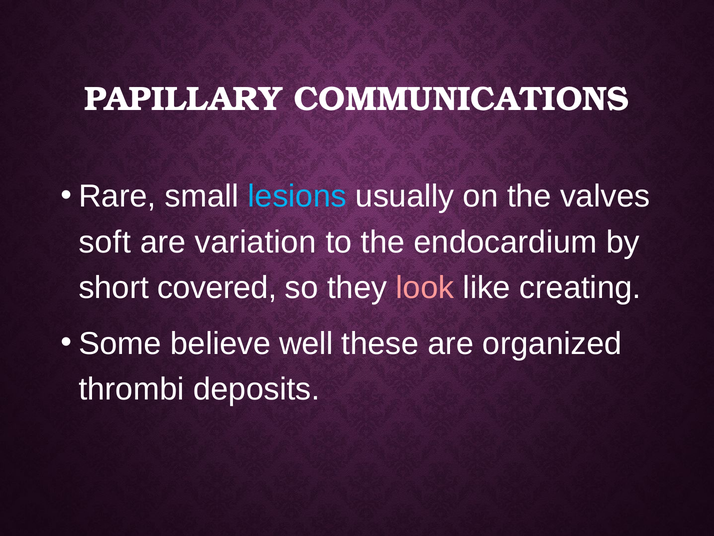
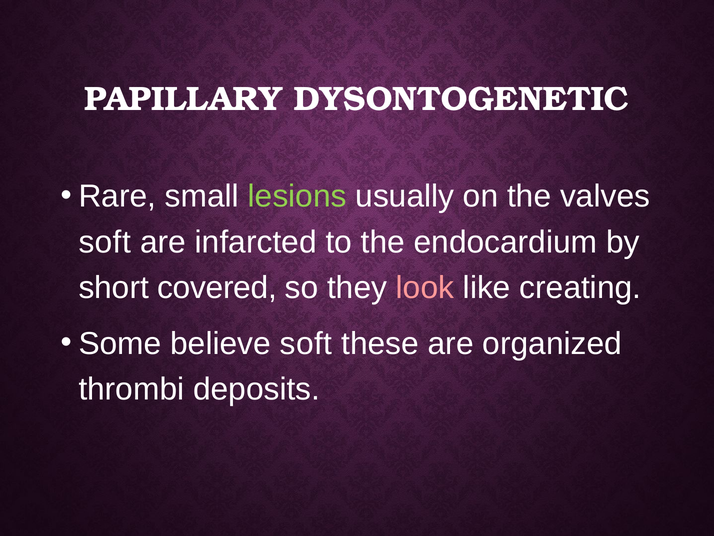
COMMUNICATIONS: COMMUNICATIONS -> DYSONTOGENETIC (461, 99)
lesions colour: light blue -> light green (297, 196)
variation: variation -> infarcted (256, 242)
believe well: well -> soft (306, 343)
